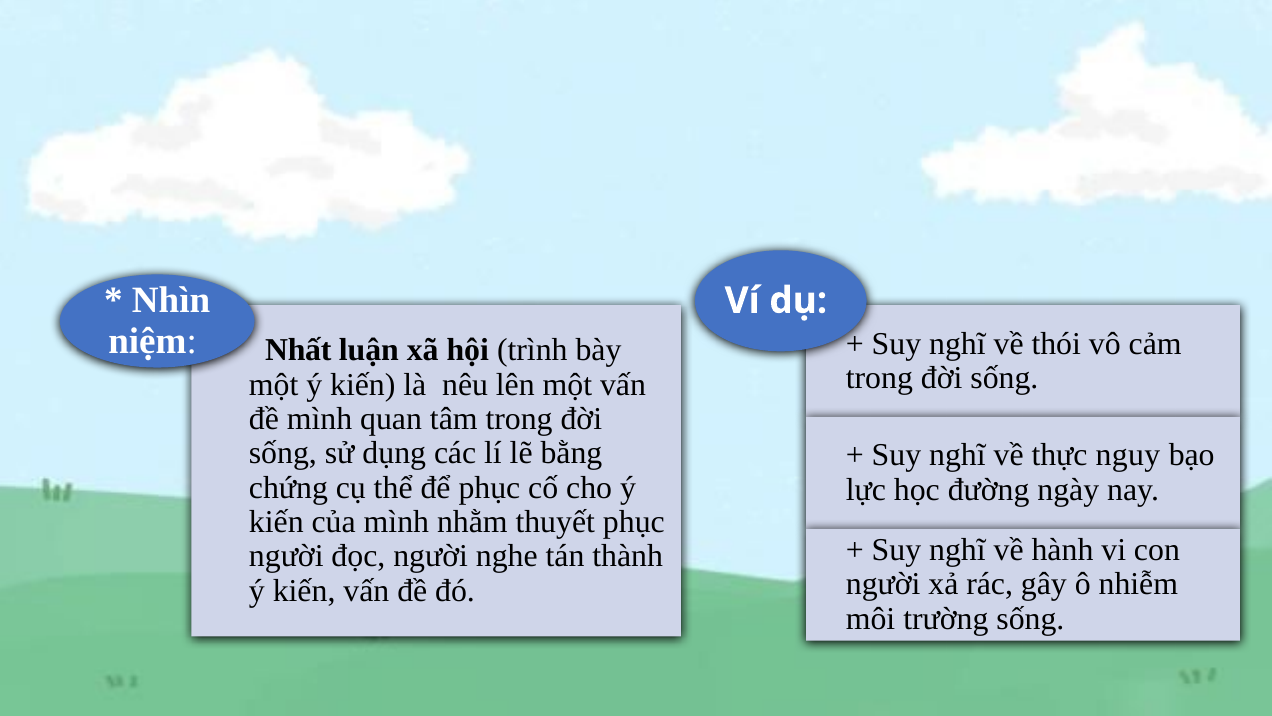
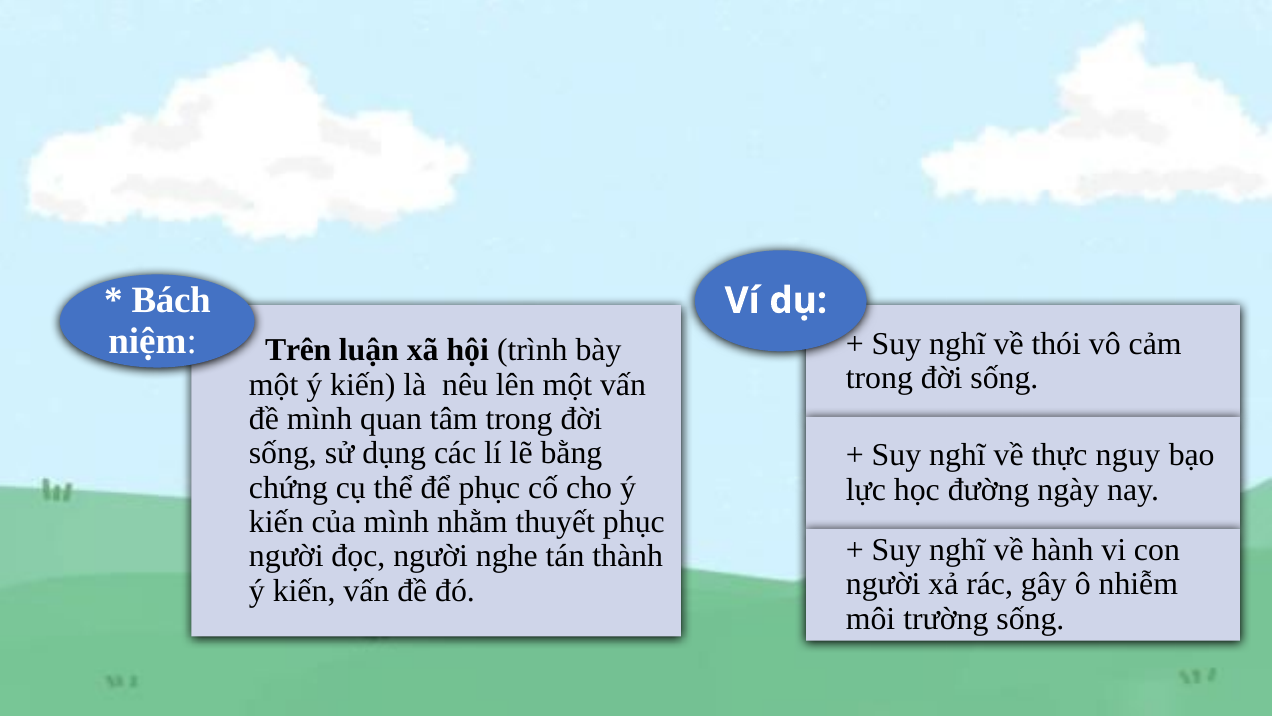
Nhìn: Nhìn -> Bách (171, 301)
Nhất: Nhất -> Trên (298, 350)
